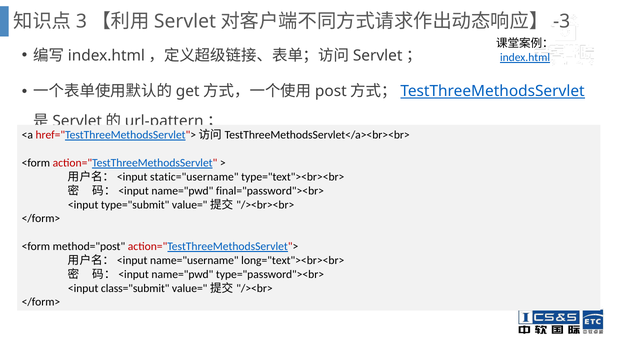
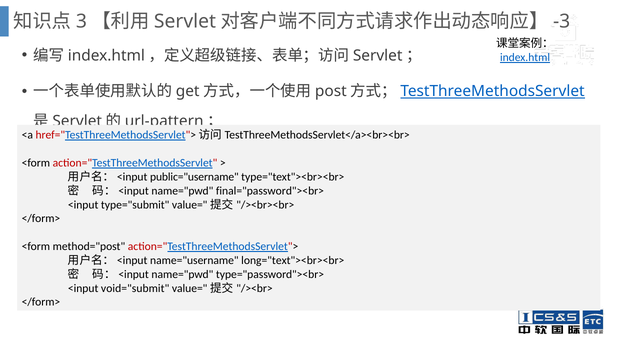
static="username: static="username -> public="username (194, 177)
class="submit: class="submit -> void="submit (135, 288)
